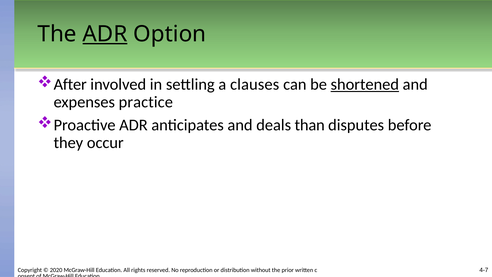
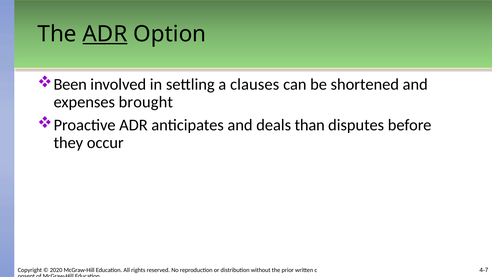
After: After -> Been (70, 84)
shortened underline: present -> none (365, 84)
practice: practice -> brought (146, 102)
